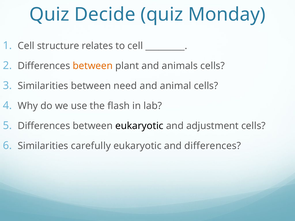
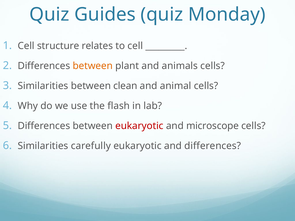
Decide: Decide -> Guides (105, 15)
need: need -> clean (125, 86)
eukaryotic colour: black -> red (139, 126)
adjustment: adjustment -> microscope (213, 126)
